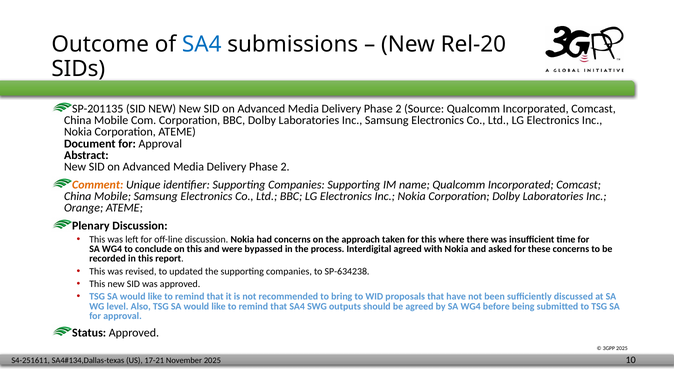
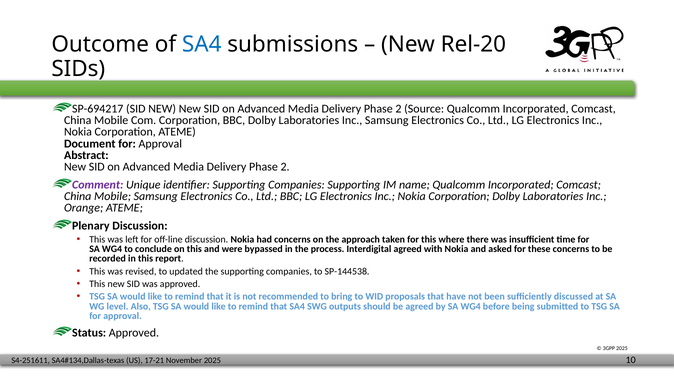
SP-201135: SP-201135 -> SP-694217 (98, 109)
Comment colour: orange -> purple (98, 185)
SP-634238: SP-634238 -> SP-144538 (347, 271)
